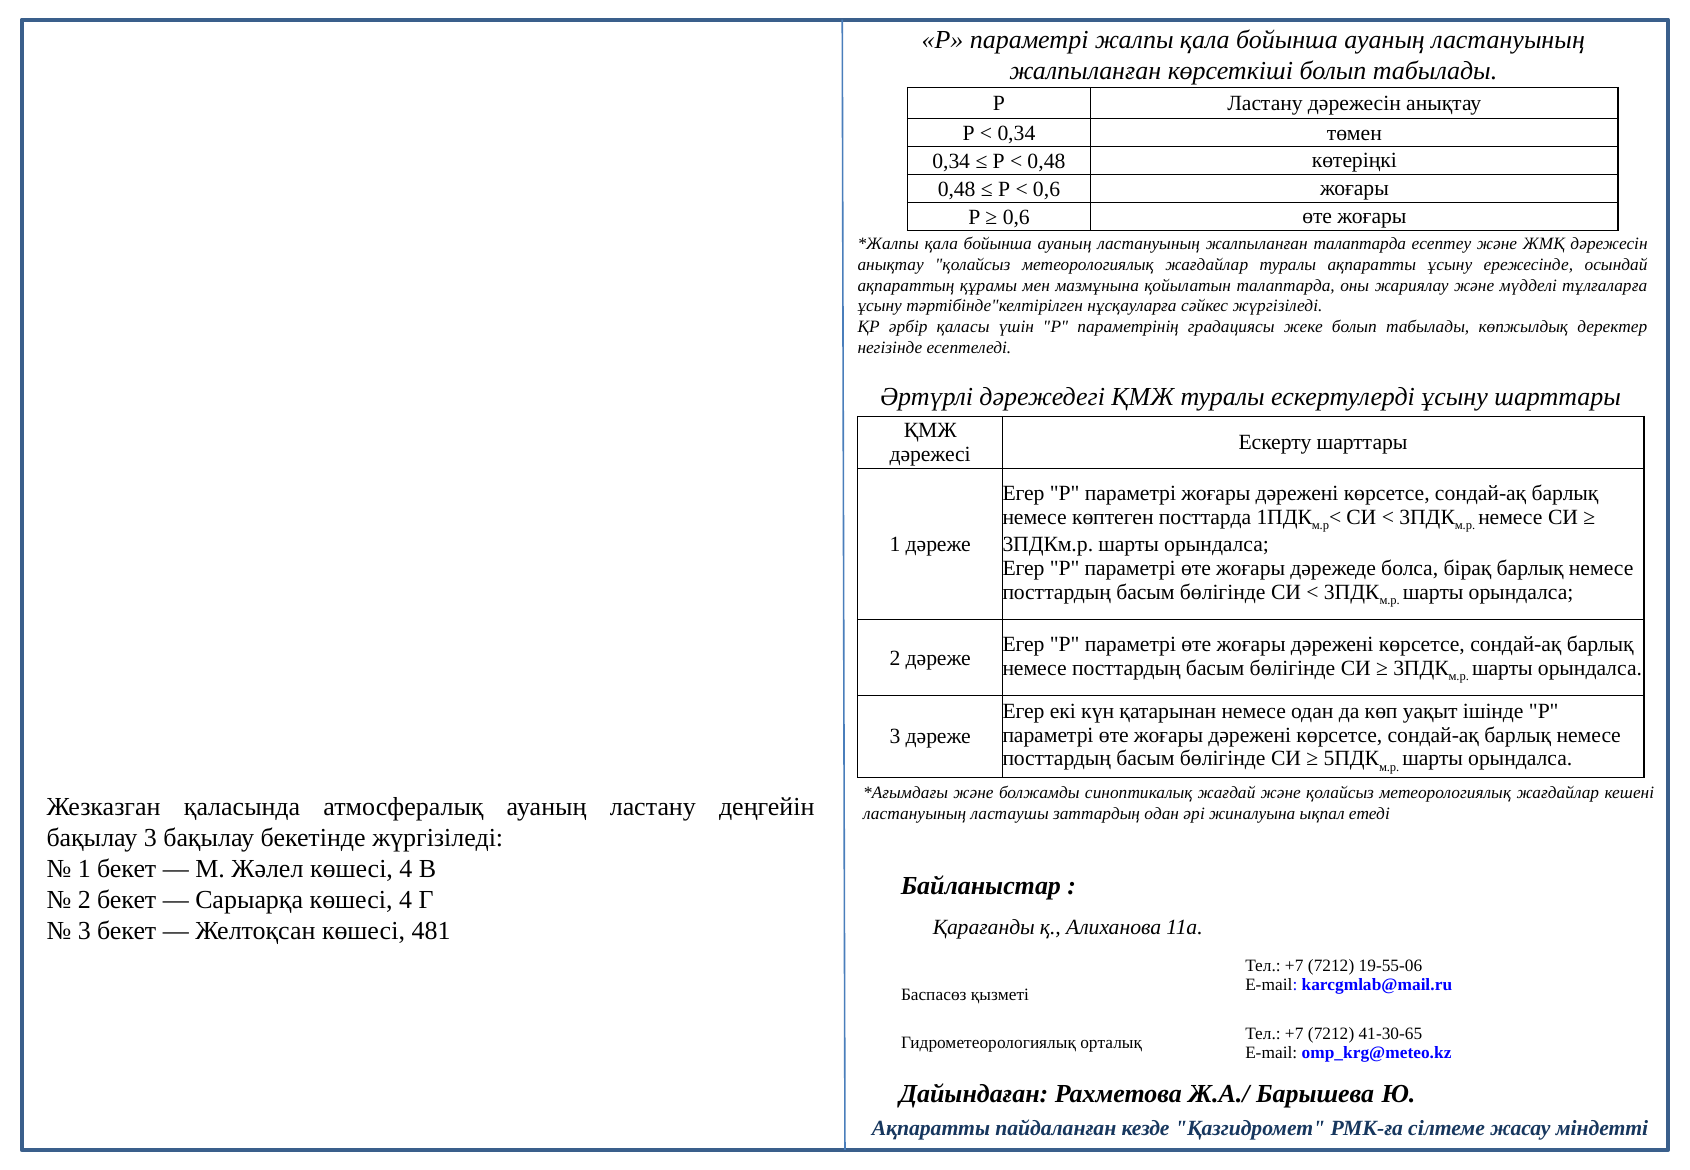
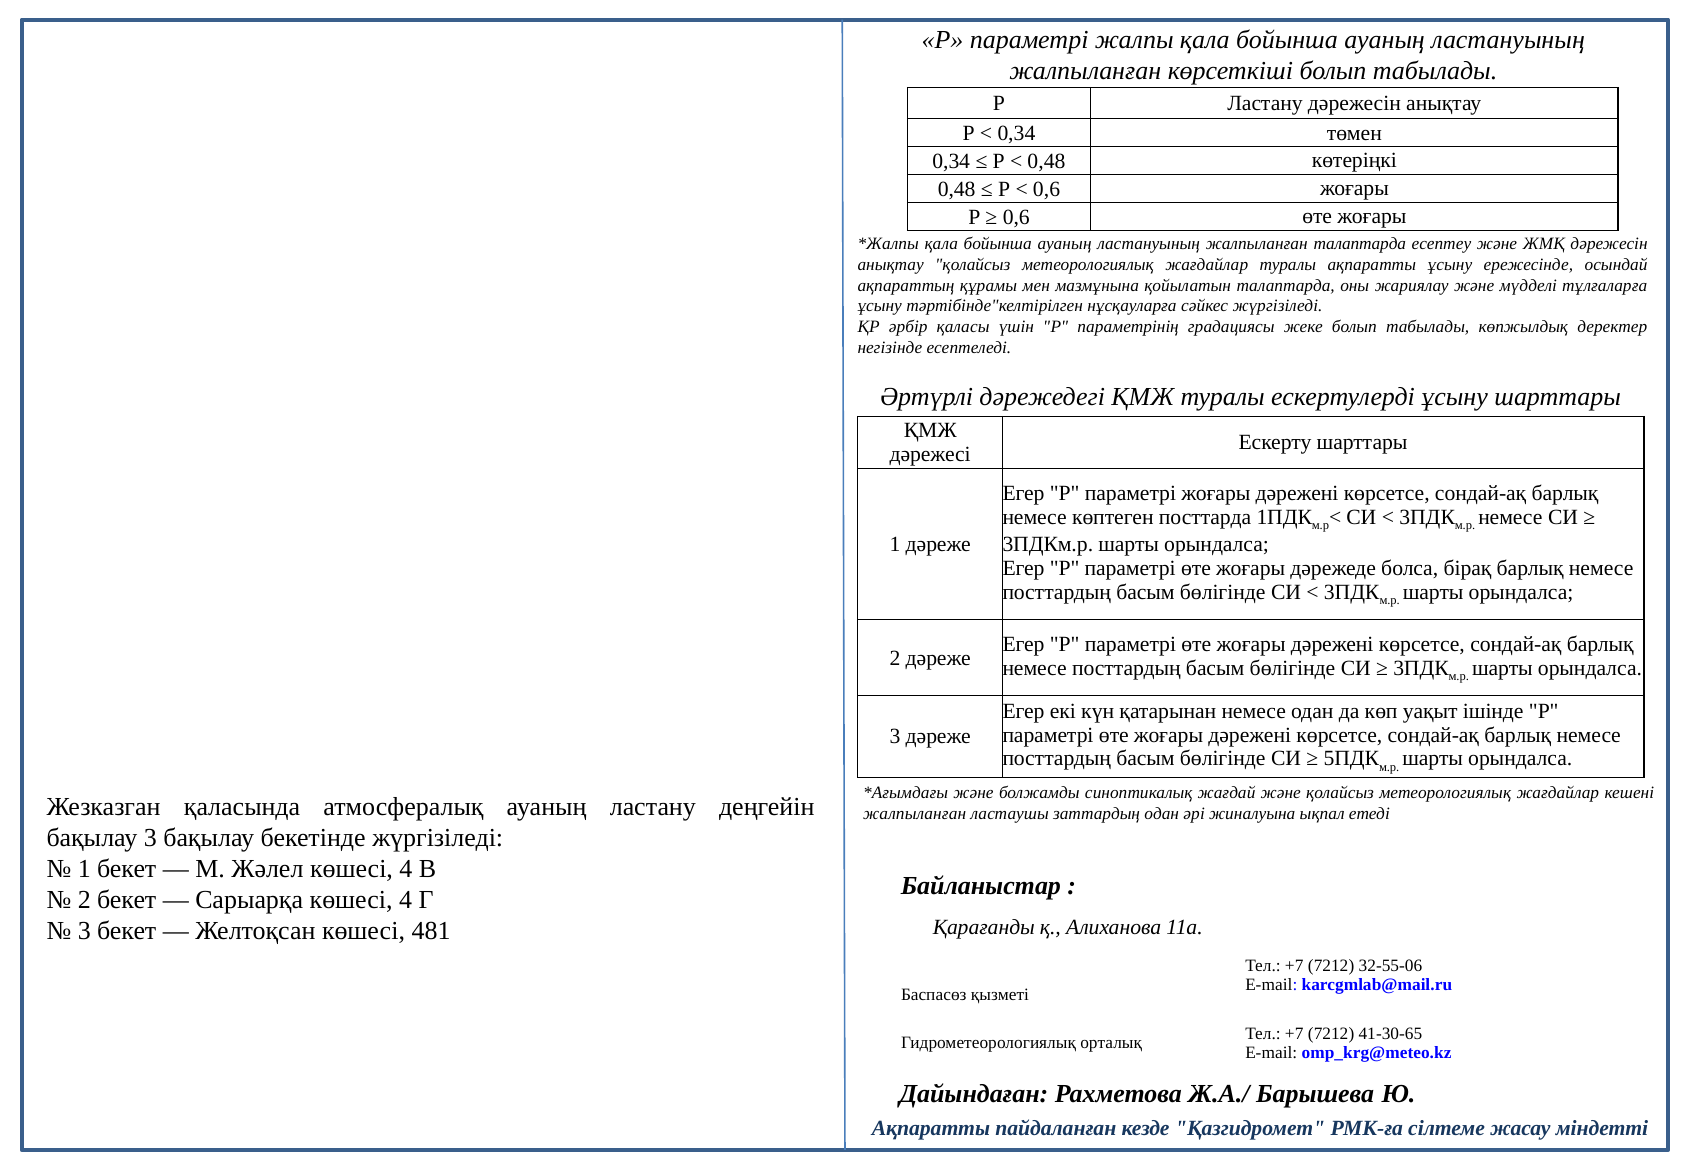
ластануының: ластануының -> жалпыланған (915, 813)
19-55-06: 19-55-06 -> 32-55-06 (1390, 966)
